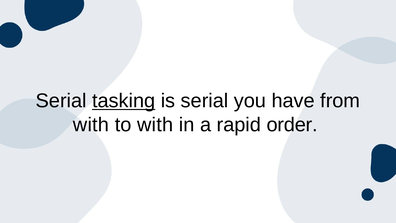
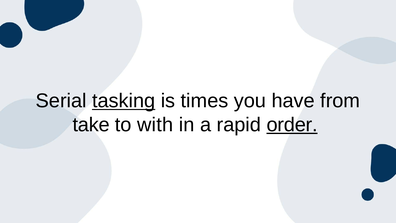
is serial: serial -> times (205, 101)
with: with -> take (91, 125)
order underline: none -> present (292, 125)
